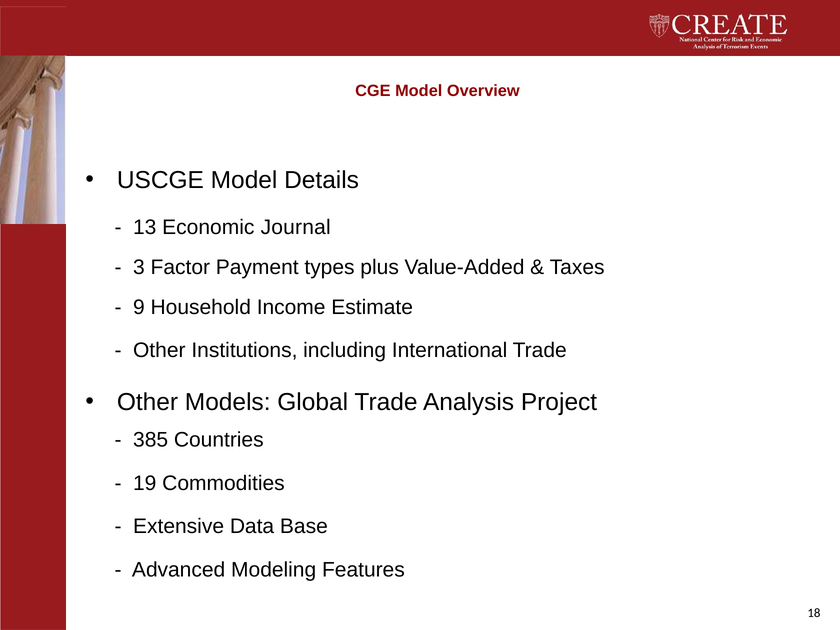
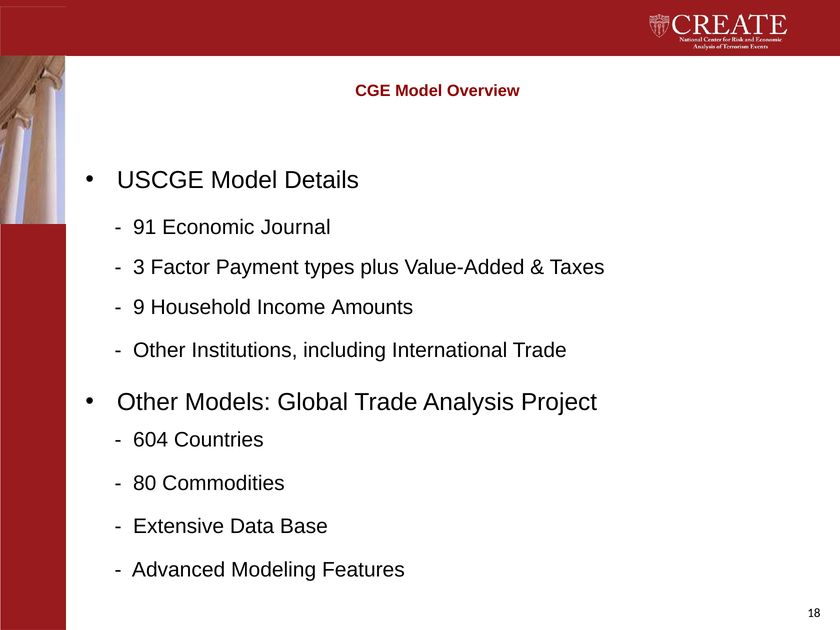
13: 13 -> 91 (145, 227)
Estimate: Estimate -> Amounts (372, 307)
385: 385 -> 604 (151, 440)
19: 19 -> 80 (145, 483)
